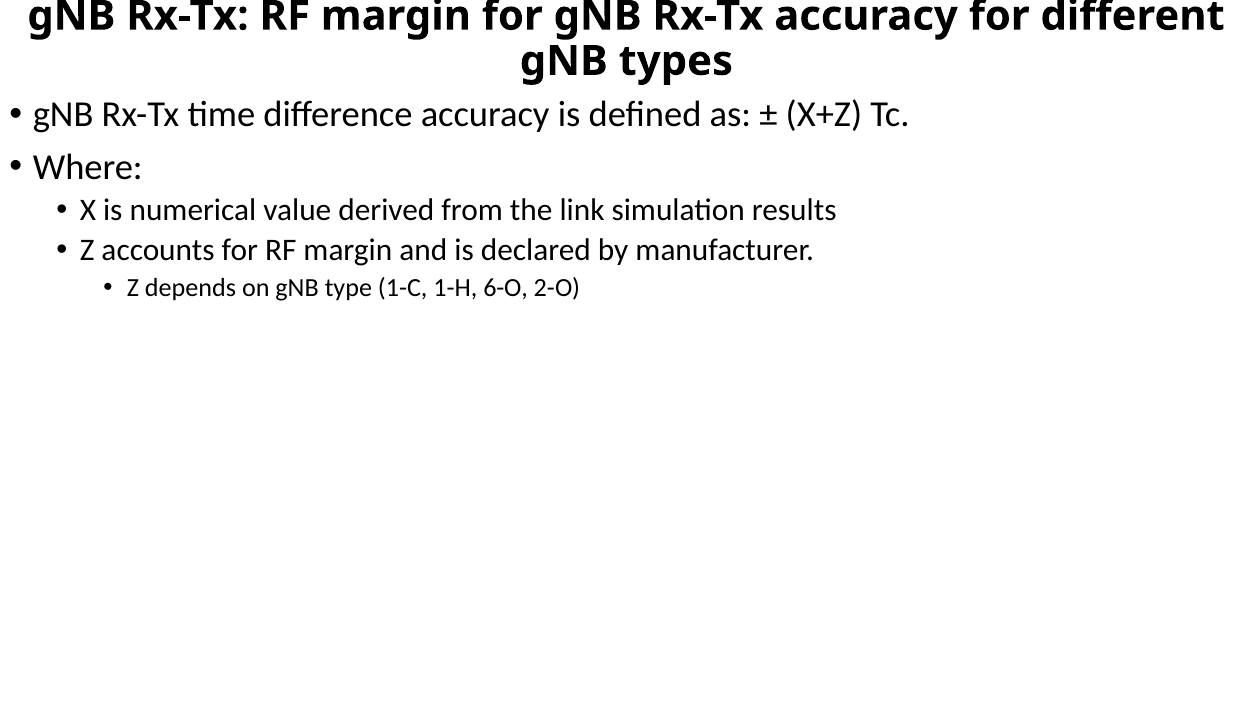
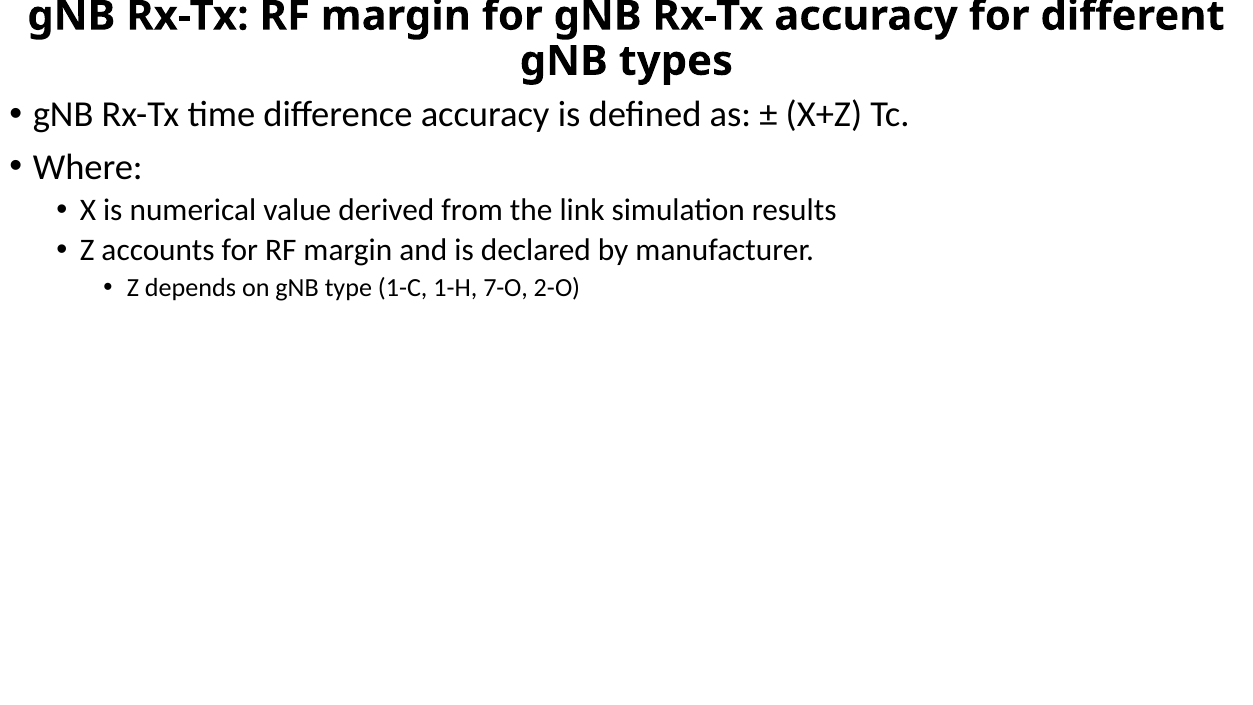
6-O: 6-O -> 7-O (506, 288)
